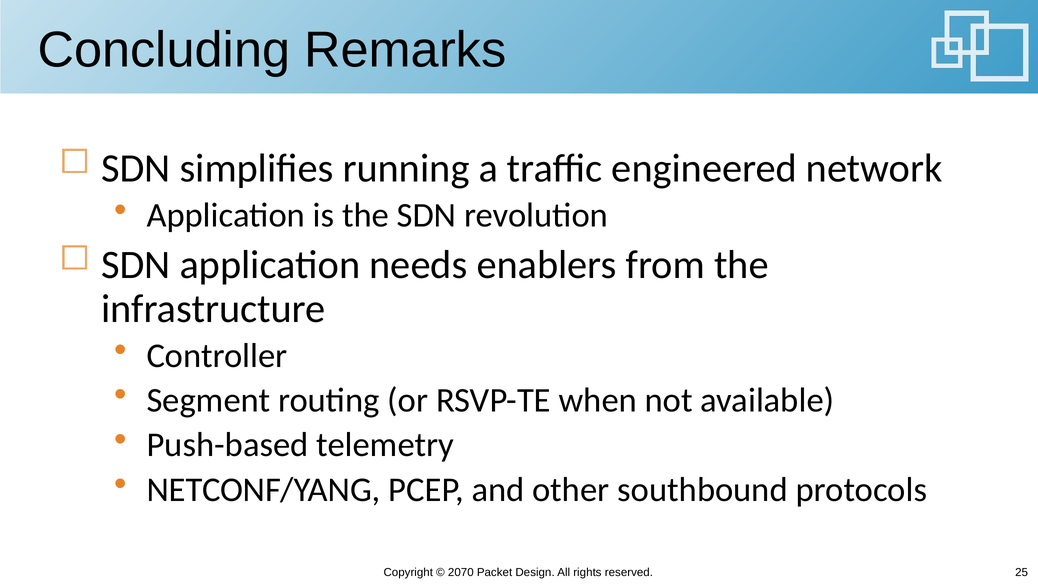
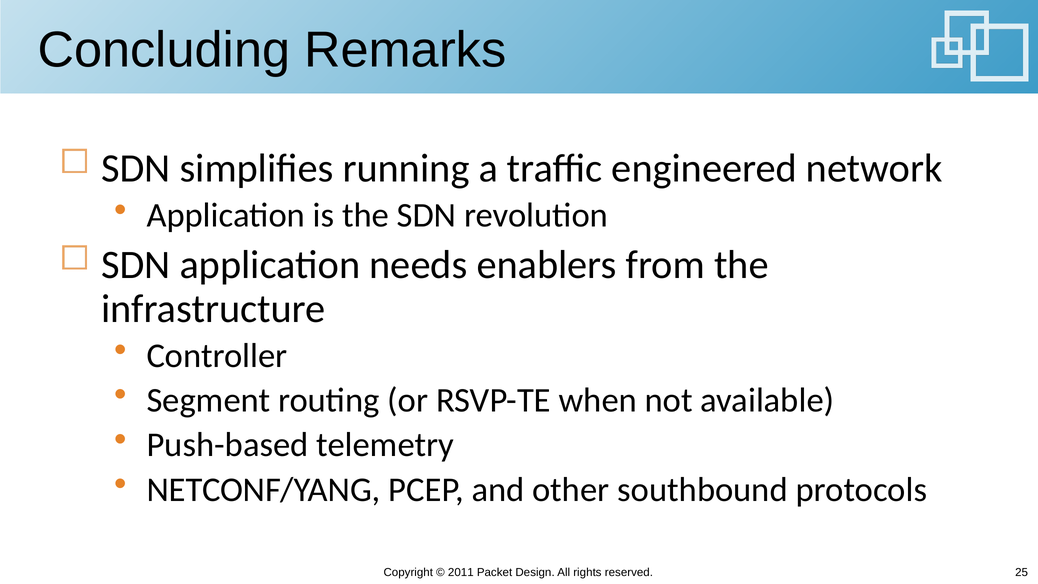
2070: 2070 -> 2011 (461, 572)
